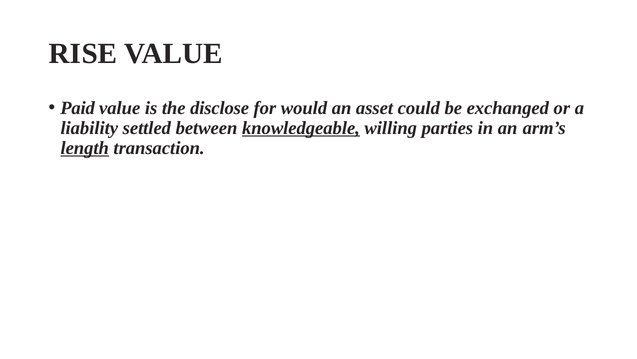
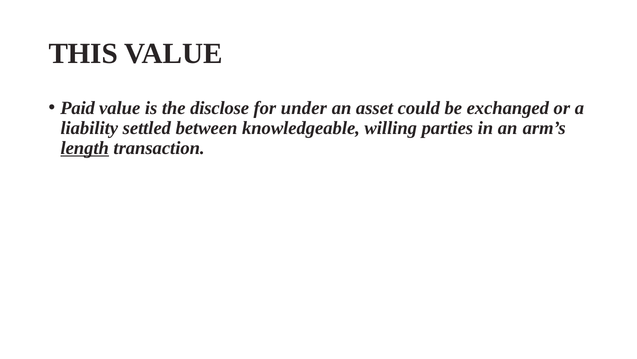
RISE: RISE -> THIS (83, 54)
would: would -> under (304, 108)
knowledgeable underline: present -> none (301, 128)
